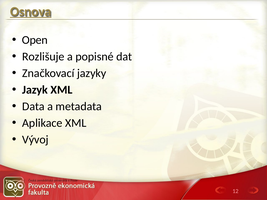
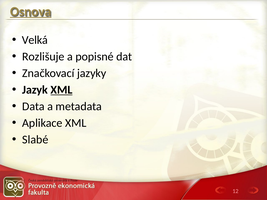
Open: Open -> Velká (35, 40)
XML underline: none -> present (61, 90)
Vývoj: Vývoj -> Slabé (35, 140)
